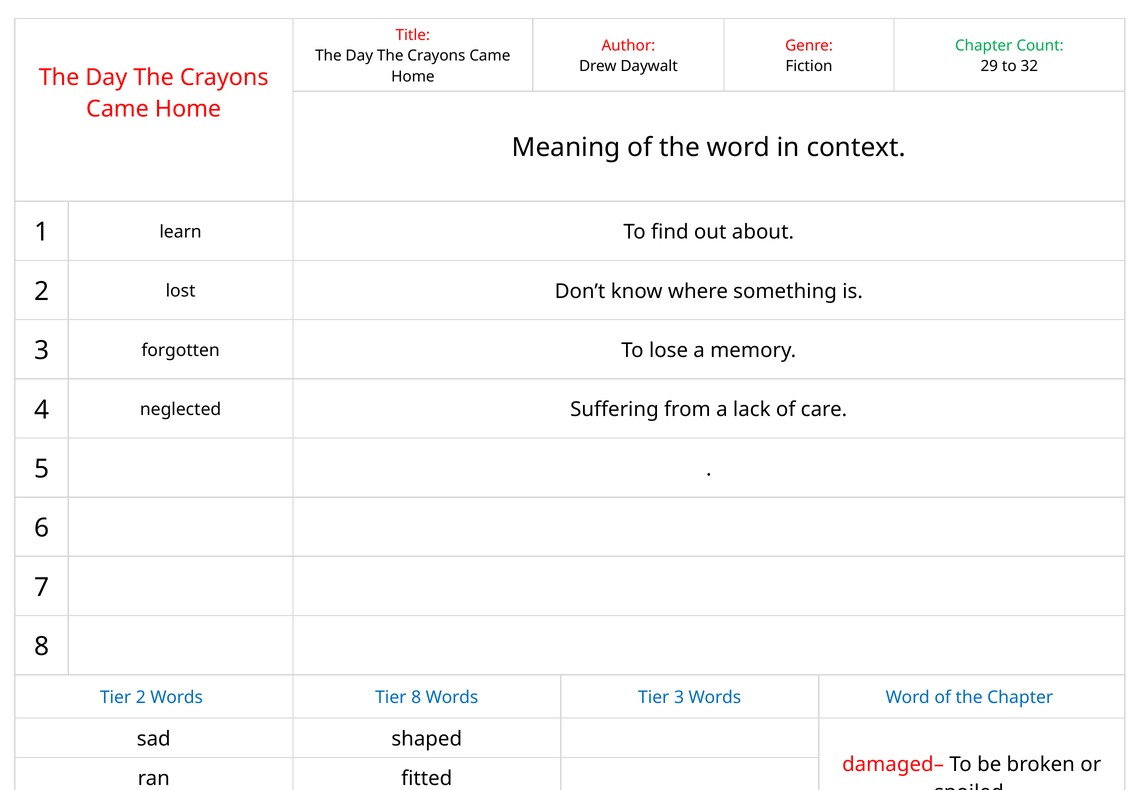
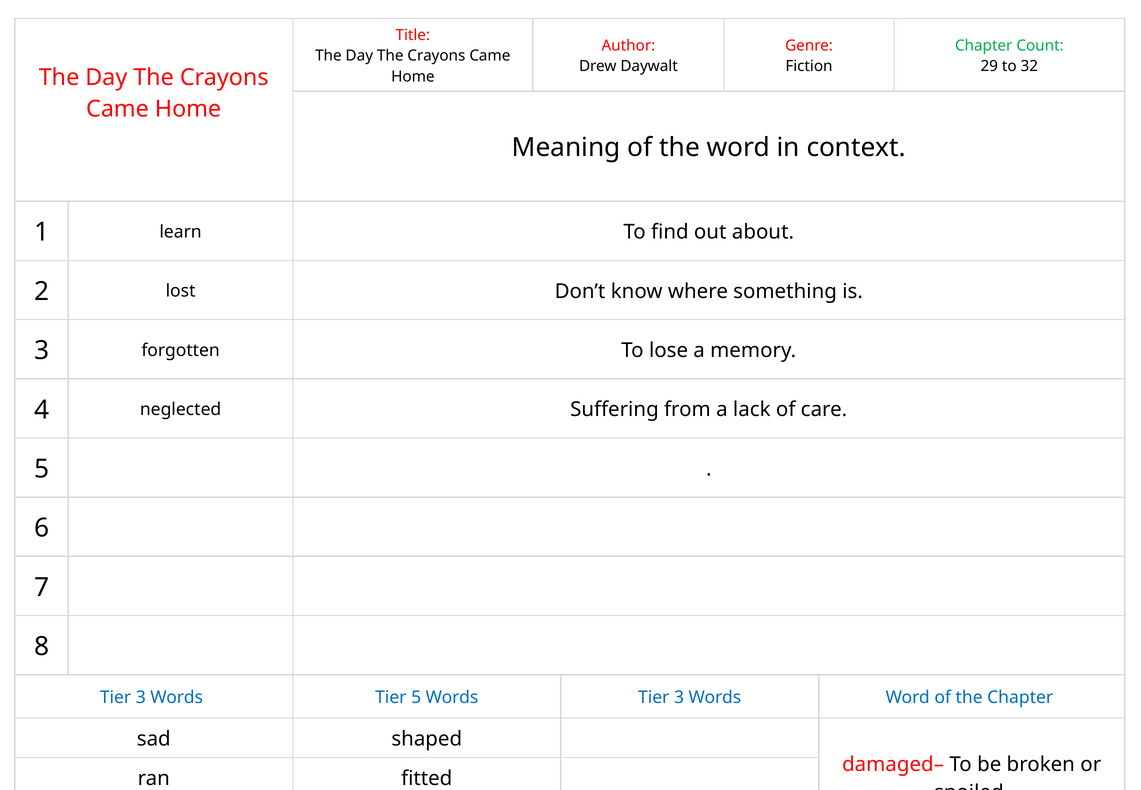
2: 2 -> 3 (141, 697)
Tier 8: 8 -> 5 (416, 697)
